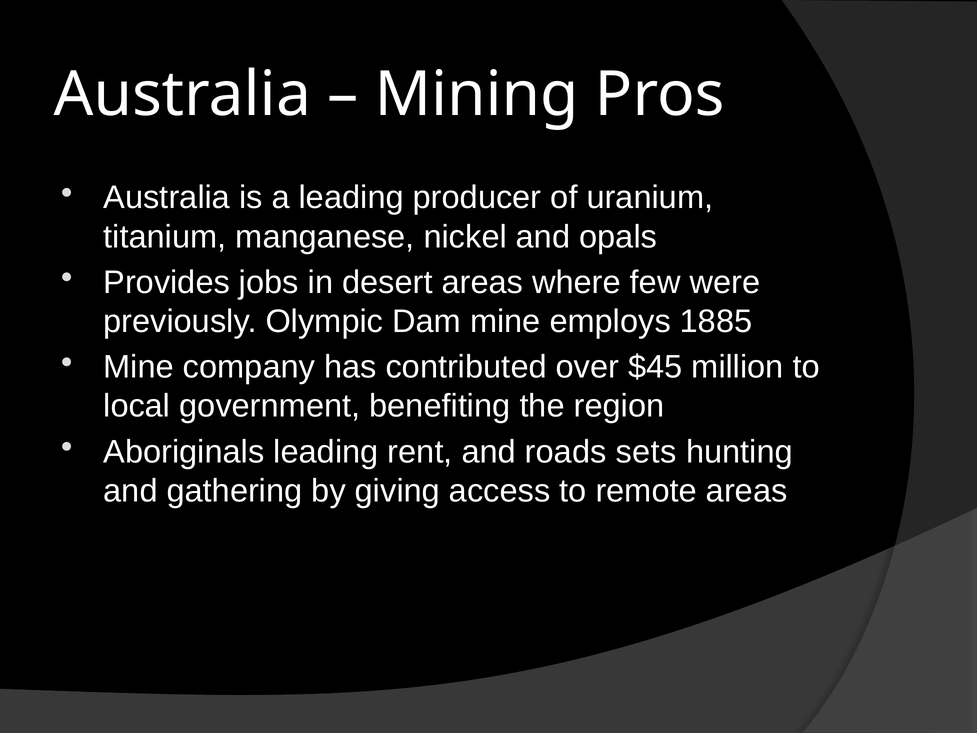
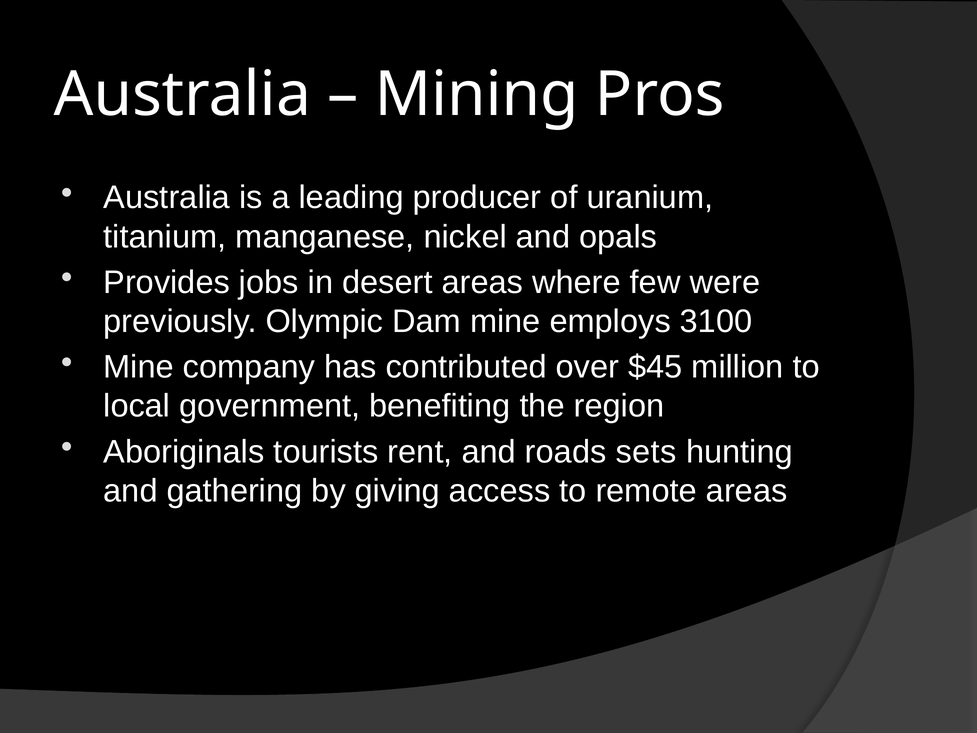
1885: 1885 -> 3100 (716, 321)
Aboriginals leading: leading -> tourists (326, 452)
